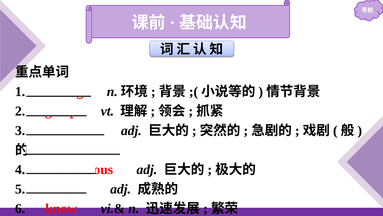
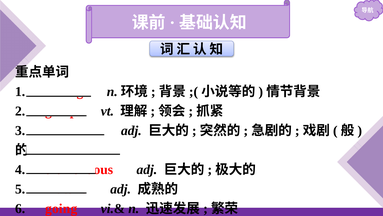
know: know -> going (61, 208)
